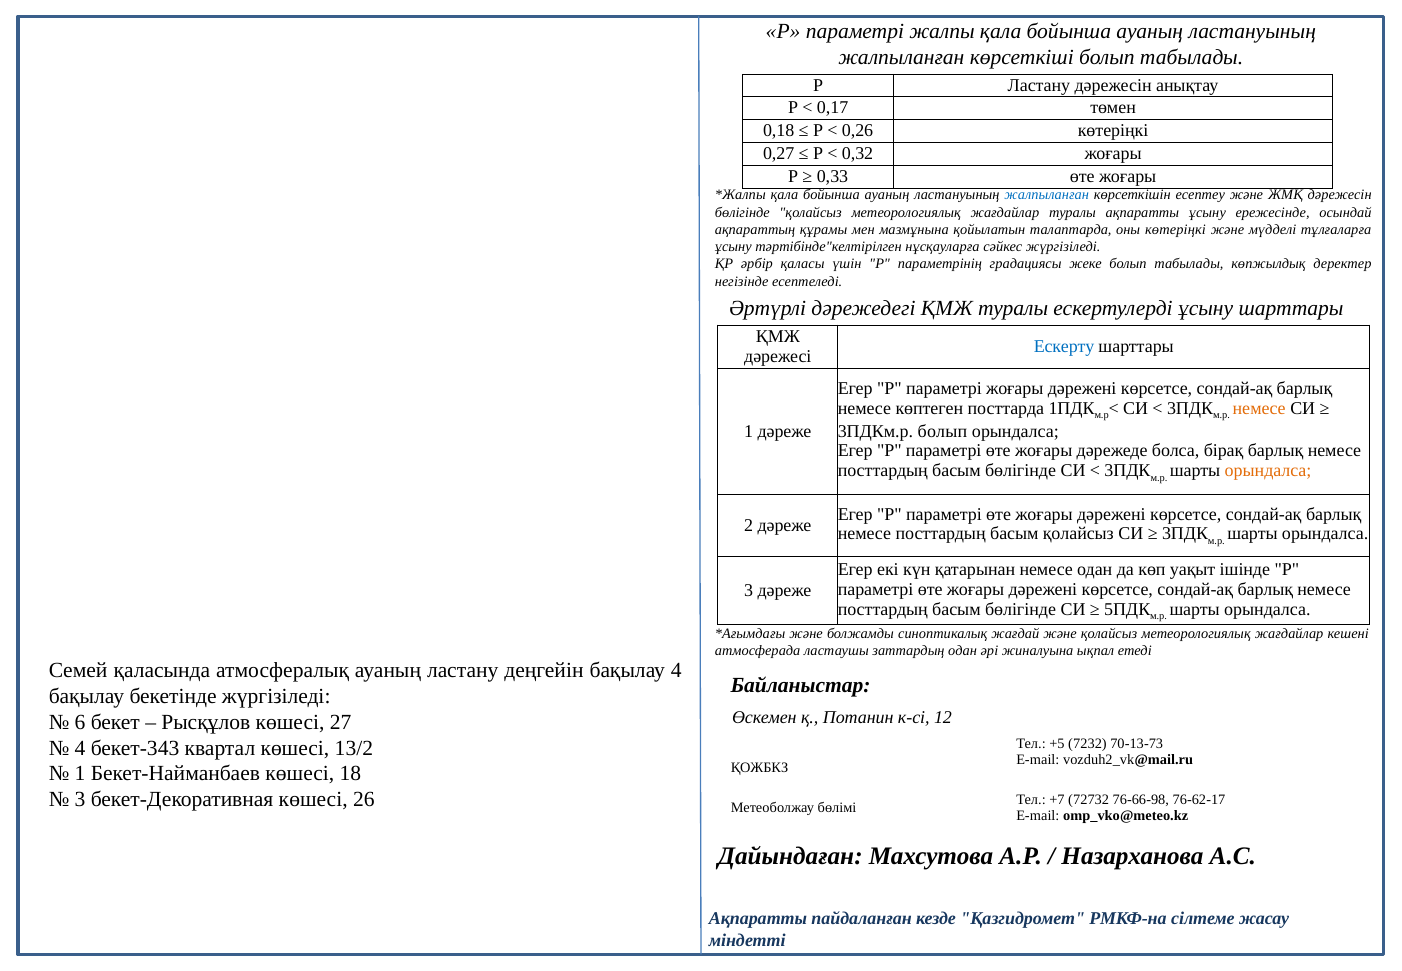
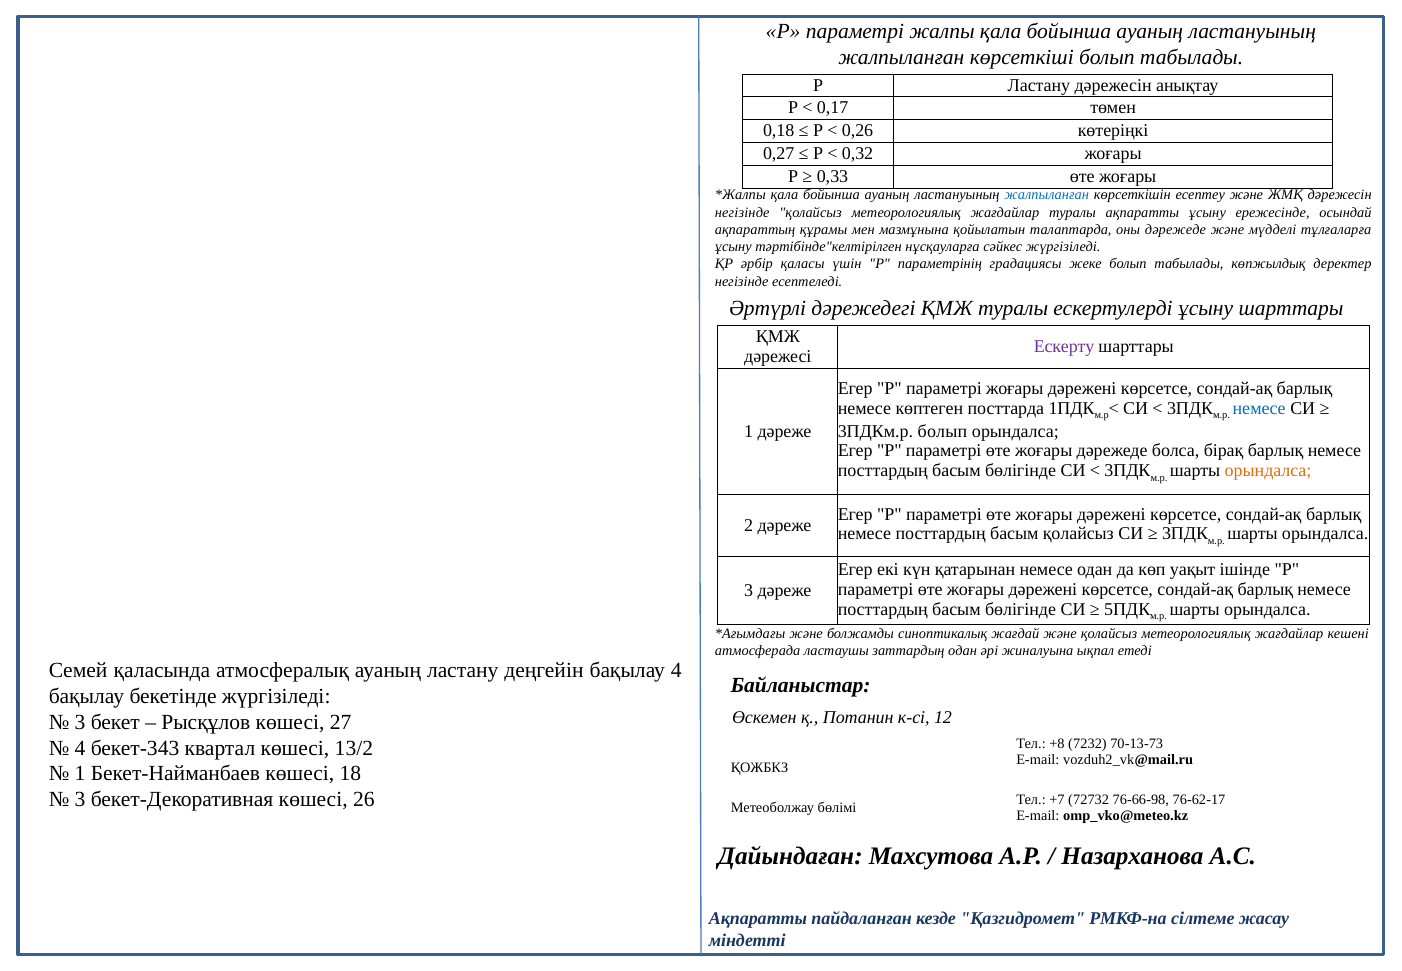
бөлігінде: бөлігінде -> негізінде (742, 212)
оны көтеріңкі: көтеріңкі -> дәрежеде (1176, 230)
Ескерту colour: blue -> purple (1064, 347)
немесе colour: orange -> blue (1259, 408)
6: 6 -> 3 (80, 722)
+5: +5 -> +8 (1057, 743)
